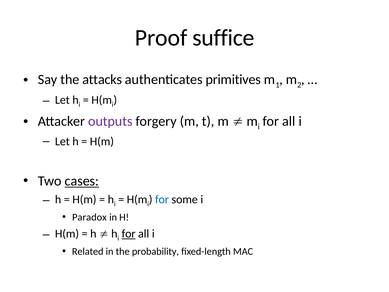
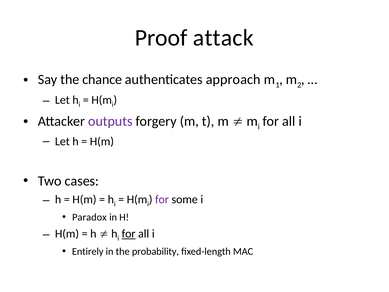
suffice: suffice -> attack (223, 38)
attacks: attacks -> chance (102, 79)
primitives: primitives -> approach (233, 79)
cases underline: present -> none (82, 181)
for colour: blue -> purple (162, 199)
Related: Related -> Entirely (88, 251)
